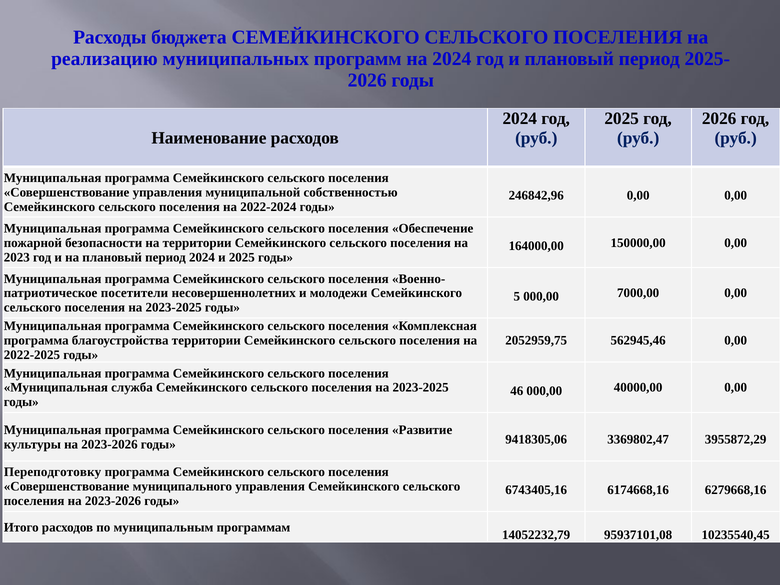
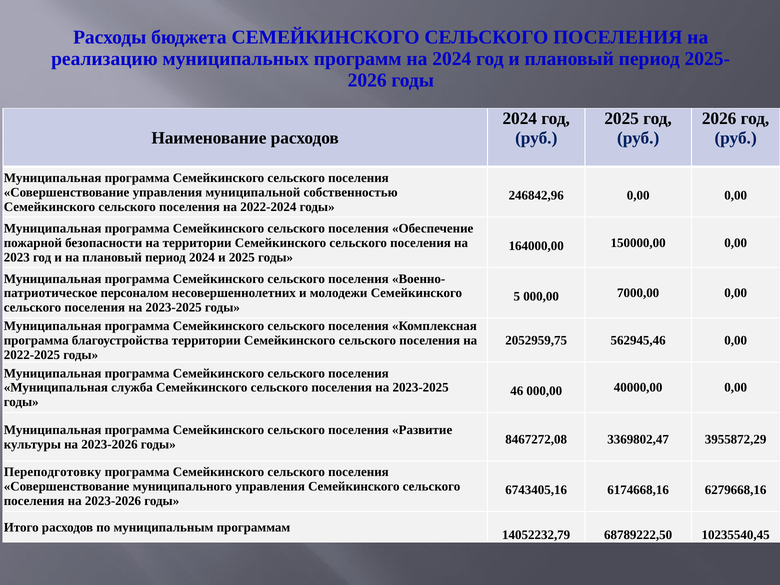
посетители: посетители -> персоналом (135, 293)
9418305,06: 9418305,06 -> 8467272,08 (536, 439)
95937101,08: 95937101,08 -> 68789222,50 (638, 535)
